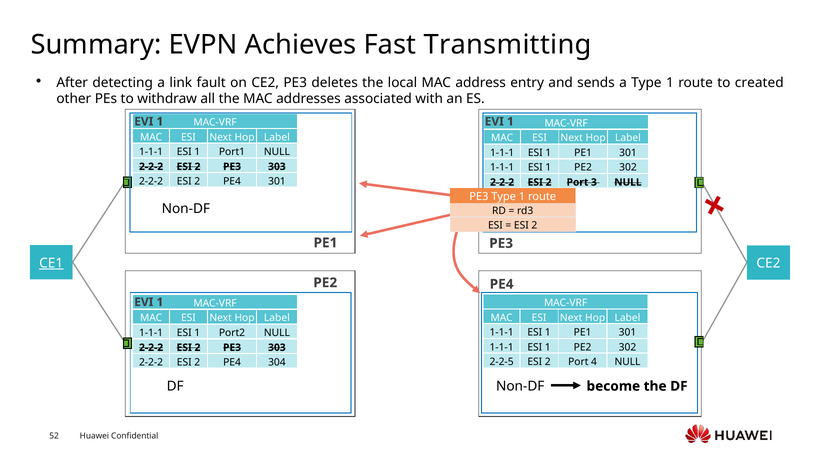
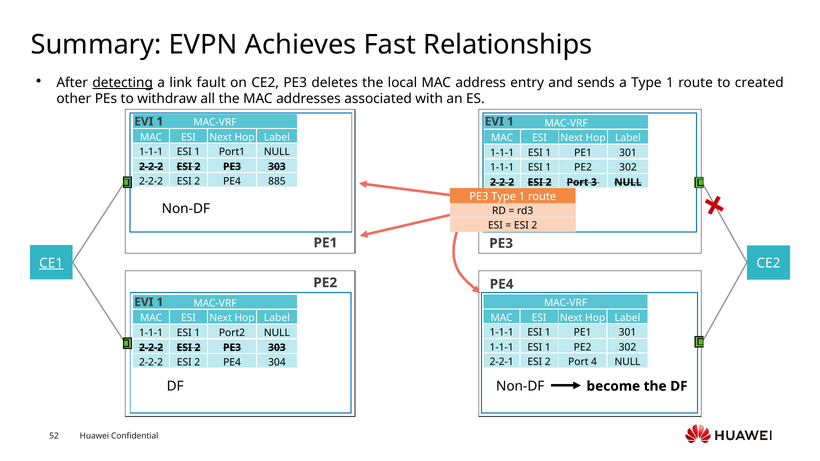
Transmitting: Transmitting -> Relationships (508, 45)
detecting underline: none -> present (123, 83)
PE4 301: 301 -> 885 (277, 181)
2-2-5: 2-2-5 -> 2-2-1 (502, 362)
